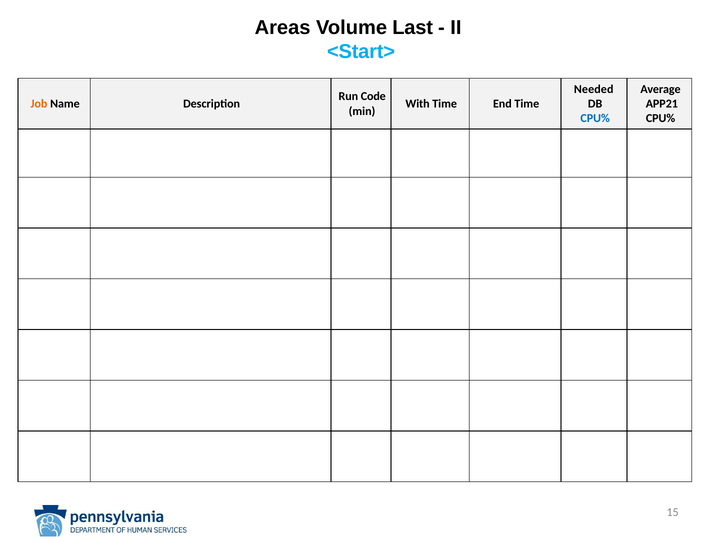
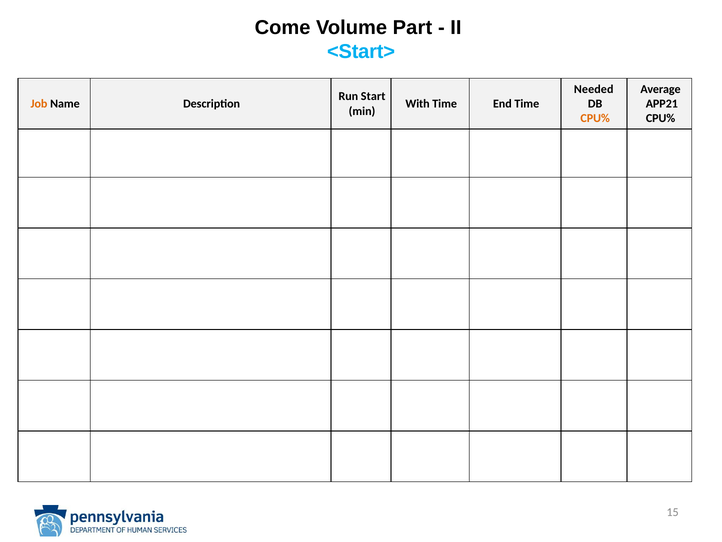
Areas: Areas -> Come (283, 28)
Last: Last -> Part (412, 28)
Code: Code -> Start (373, 96)
CPU% colour: blue -> orange (595, 118)
